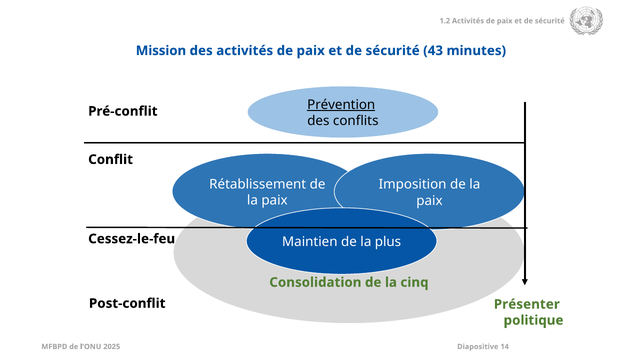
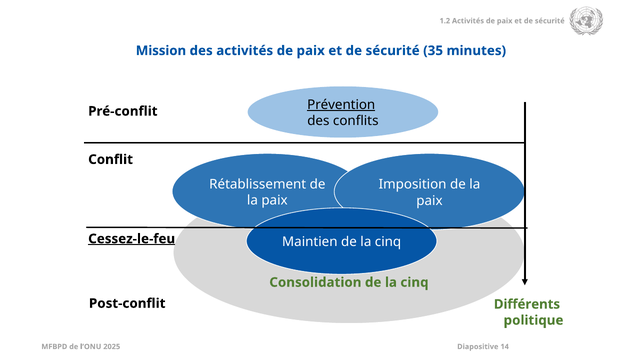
43: 43 -> 35 (433, 51)
Cessez-le-feu underline: none -> present (132, 239)
Maintien de la plus: plus -> cinq (388, 242)
Présenter: Présenter -> Différents (527, 304)
